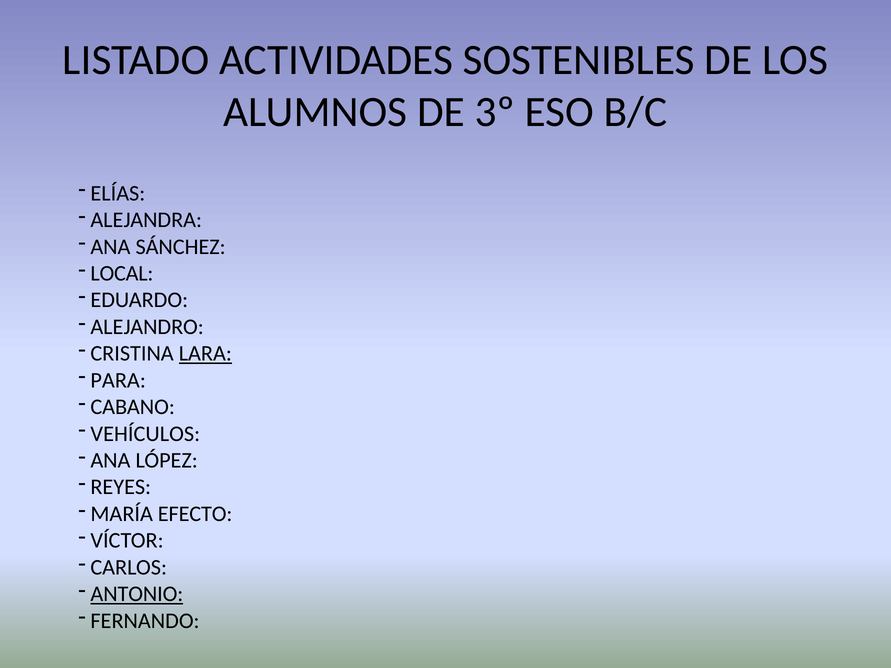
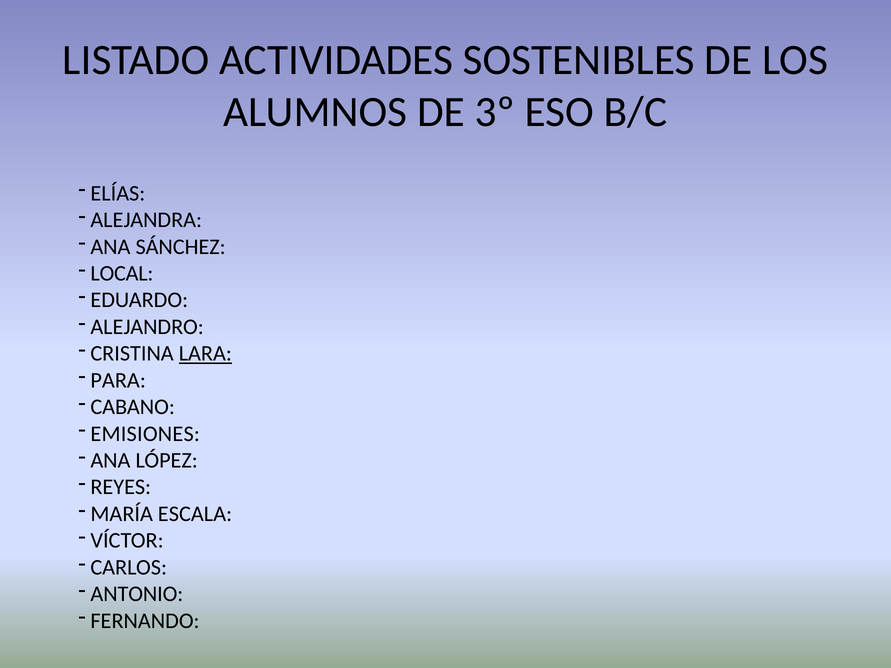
VEHÍCULOS: VEHÍCULOS -> EMISIONES (145, 434)
EFECTO: EFECTO -> ESCALA (195, 514)
ANTONIO underline: present -> none (137, 594)
